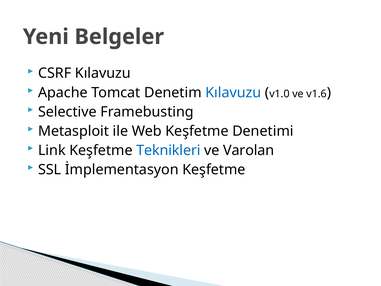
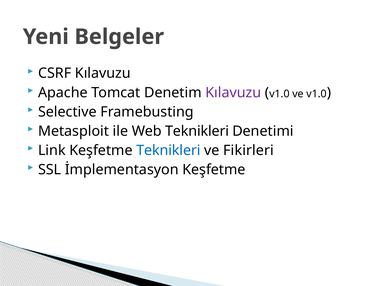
Kılavuzu colour: blue -> purple (233, 92)
ve v1.6: v1.6 -> v1.0 (317, 94)
Web Keşfetme: Keşfetme -> Teknikleri (197, 131)
Varolan: Varolan -> Fikirleri (249, 150)
